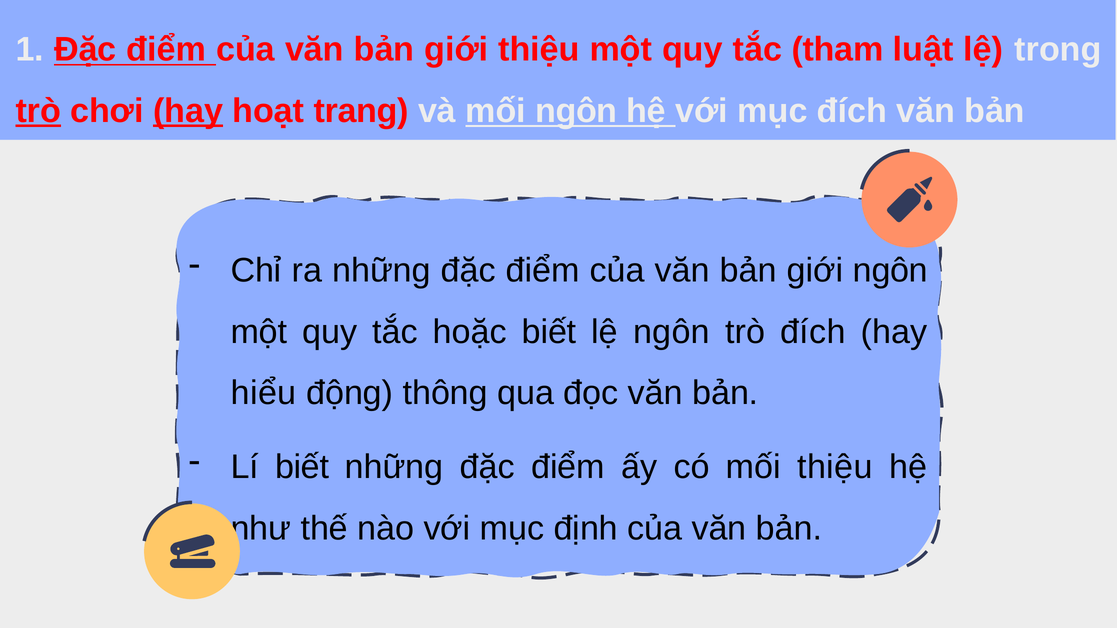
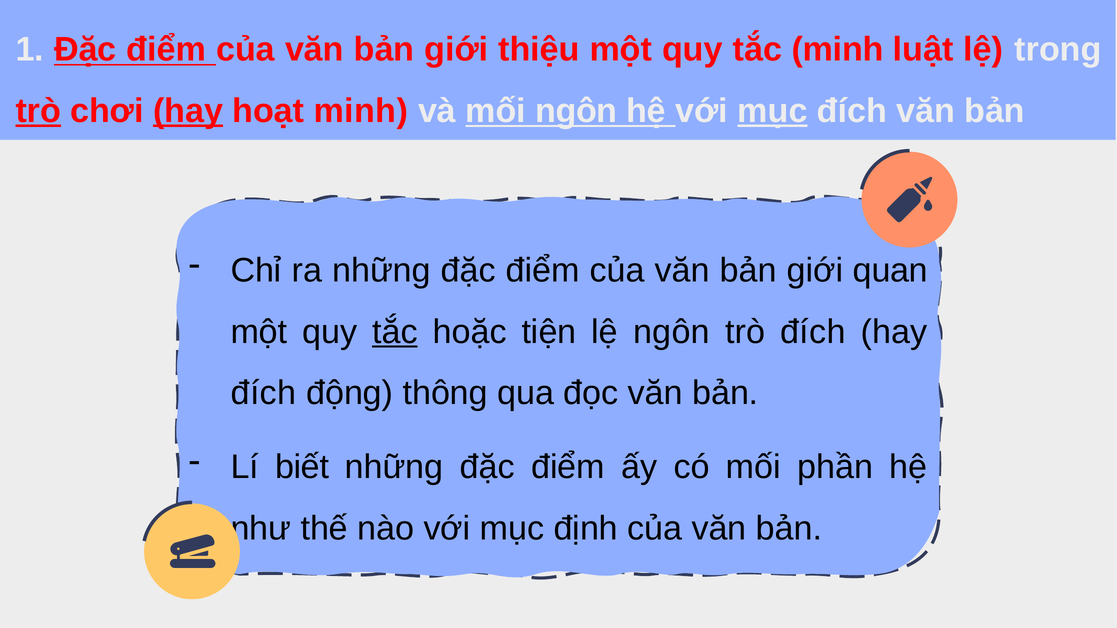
tắc tham: tham -> minh (838, 50)
hoạt trang: trang -> minh (361, 111)
mục underline: none -> present (772, 111)
giới ngôn: ngôn -> quan (890, 271)
tắc underline: none -> present (395, 332)
hoặc biết: biết -> tiện (549, 332)
hiểu: hiểu -> đích (264, 393)
mối thiệu: thiệu -> phần (835, 467)
